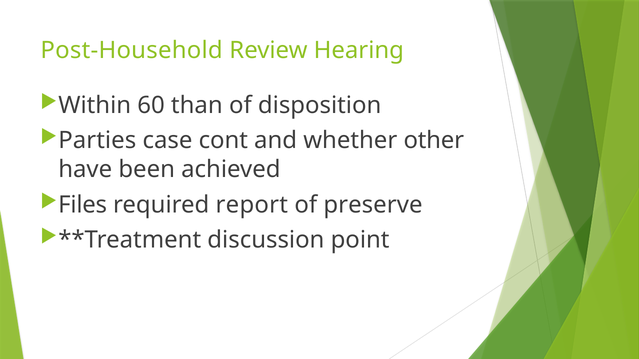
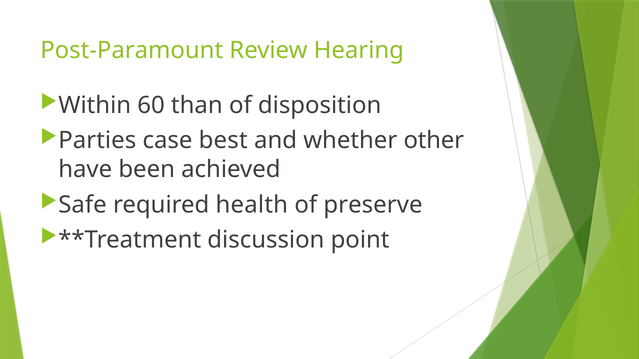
Post-Household: Post-Household -> Post-Paramount (132, 50)
cont: cont -> best (223, 141)
Files: Files -> Safe (83, 205)
report: report -> health (252, 205)
